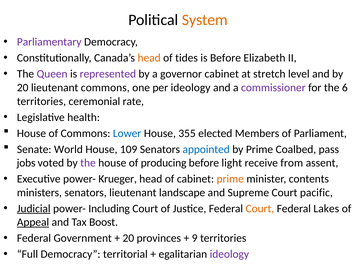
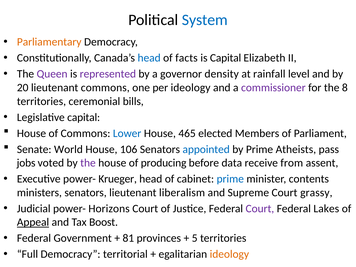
System colour: orange -> blue (205, 20)
Parliamentary colour: purple -> orange (49, 42)
head colour: orange -> blue (149, 58)
tides: tides -> facts (186, 58)
is Before: Before -> Capital (226, 58)
governor cabinet: cabinet -> density (222, 74)
stretch: stretch -> rainfall (269, 74)
6: 6 -> 8 (345, 88)
rate: rate -> bills (133, 101)
Legislative health: health -> capital (84, 117)
355: 355 -> 465 (187, 133)
109: 109 -> 106 (129, 149)
Coalbed: Coalbed -> Atheists (296, 149)
light: light -> data (232, 163)
prime colour: orange -> blue (230, 179)
landscape: landscape -> liberalism (182, 193)
pacific: pacific -> grassy (316, 193)
Judicial underline: present -> none (34, 209)
Including: Including -> Horizons (109, 209)
Court colour: orange -> purple (260, 209)
20: 20 -> 81 (128, 238)
9: 9 -> 5 (195, 238)
ideology colour: purple -> orange (229, 254)
